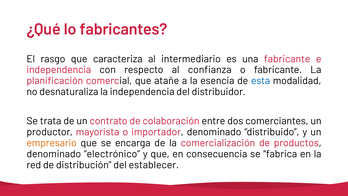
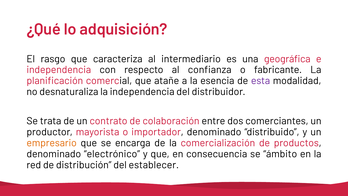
fabricantes: fabricantes -> adquisición (124, 29)
una fabricante: fabricante -> geográfica (287, 59)
esta colour: blue -> purple (261, 81)
fabrica: fabrica -> ámbito (280, 154)
